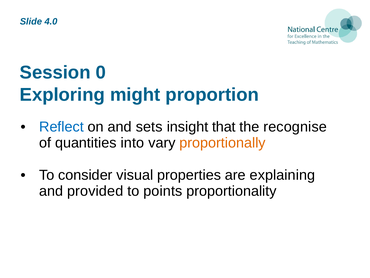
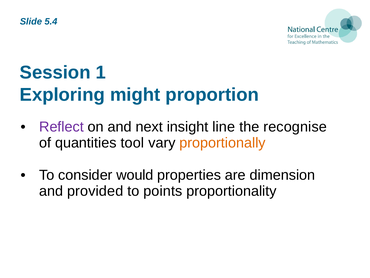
4.0: 4.0 -> 5.4 (51, 21)
0: 0 -> 1 (101, 72)
Reflect colour: blue -> purple (61, 127)
sets: sets -> next (149, 127)
that: that -> line (224, 127)
into: into -> tool (132, 143)
visual: visual -> would (135, 175)
explaining: explaining -> dimension (282, 175)
